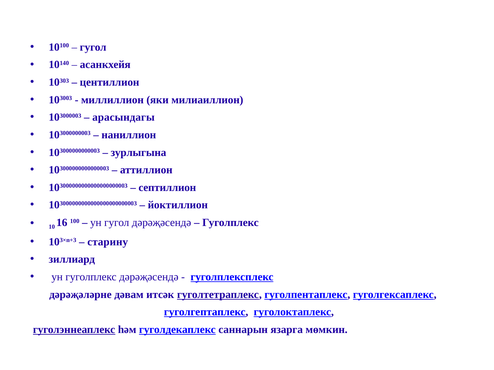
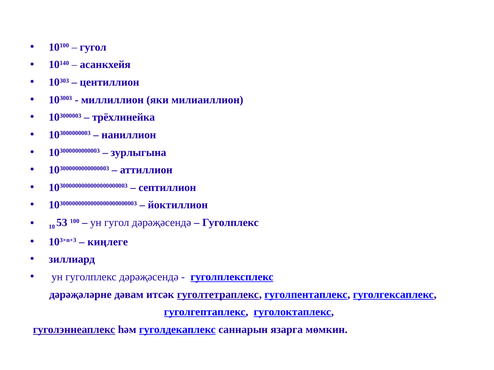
арасындагы: арасындагы -> трёхлинейка (124, 117)
16: 16 -> 53 (62, 223)
старину: старину -> киңлеге (108, 242)
